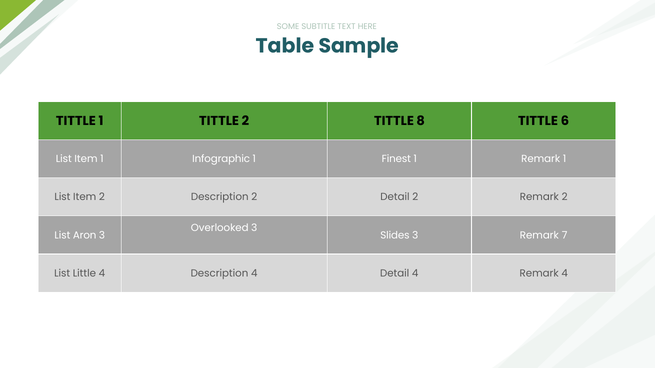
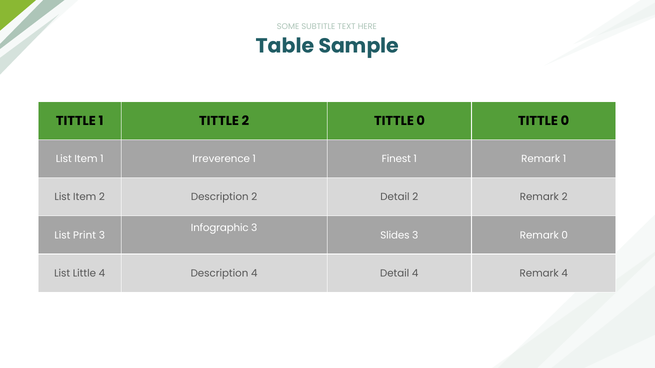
2 TITTLE 8: 8 -> 0 (421, 121)
6: 6 -> 0 (565, 121)
Infographic: Infographic -> Irreverence (221, 159)
Overlooked: Overlooked -> Infographic (220, 228)
Aron: Aron -> Print (85, 235)
Remark 7: 7 -> 0 (565, 235)
